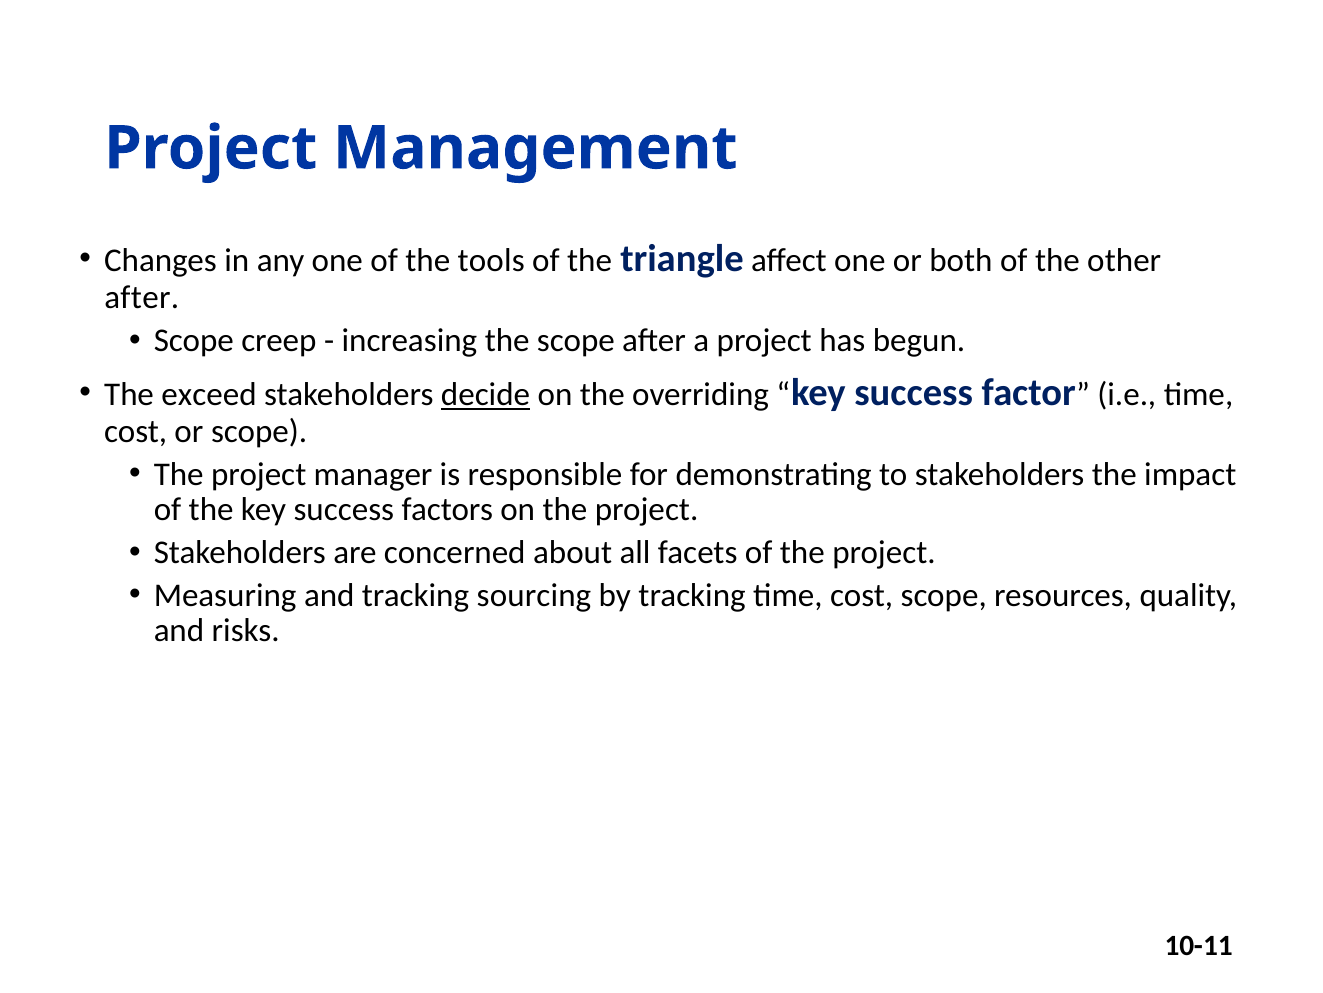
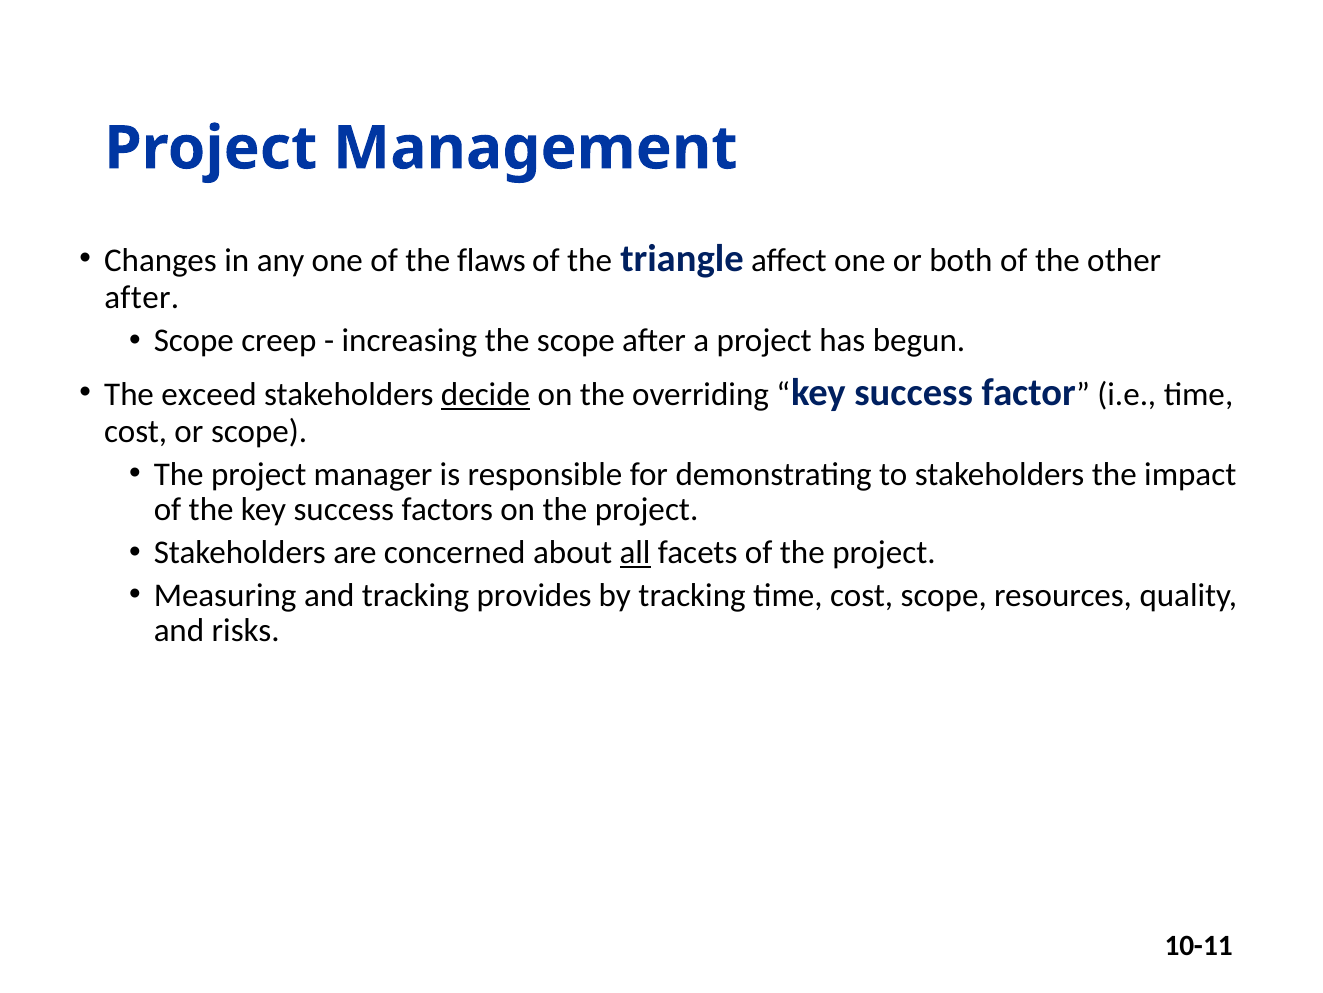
tools: tools -> flaws (491, 261)
all underline: none -> present (635, 552)
sourcing: sourcing -> provides (534, 595)
